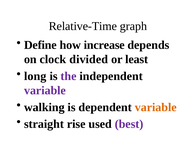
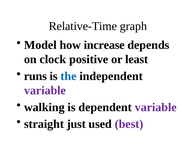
Define: Define -> Model (40, 45)
divided: divided -> positive (89, 59)
long: long -> runs (35, 76)
the colour: purple -> blue (69, 76)
variable colour: orange -> purple (156, 107)
rise: rise -> just (76, 124)
